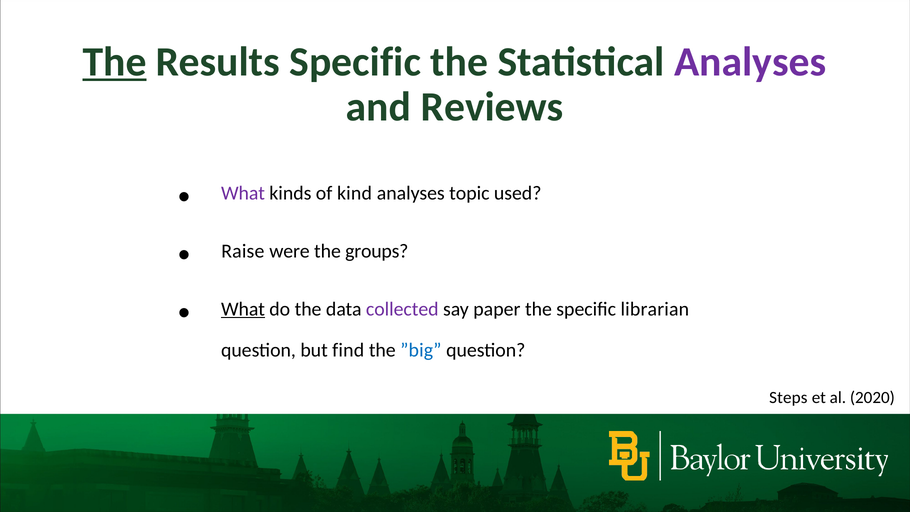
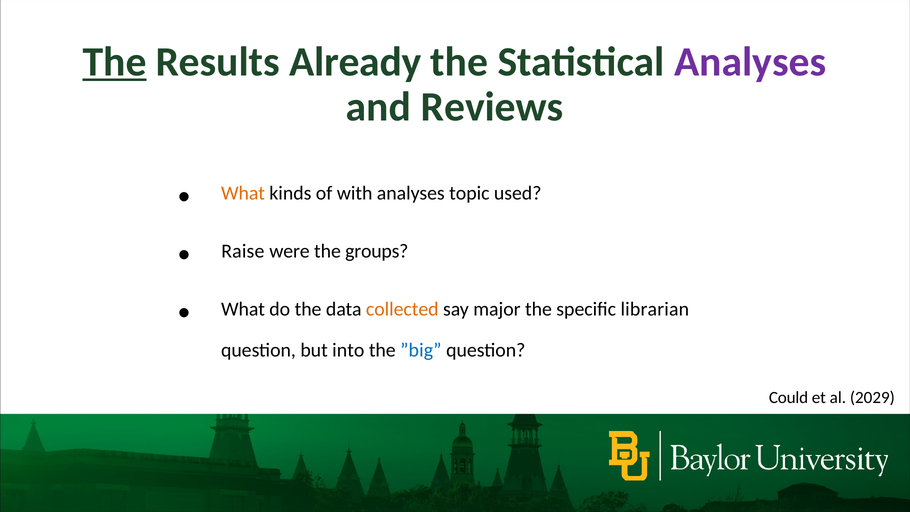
Results Specific: Specific -> Already (355, 62)
What colour: purple -> orange (243, 193)
kind: kind -> with (355, 193)
What underline: present -> none (243, 309)
collected colour: purple -> orange (402, 309)
paper: paper -> major (497, 309)
find: find -> into (348, 350)
Steps: Steps -> Could (788, 398)
2020: 2020 -> 2029 (872, 398)
